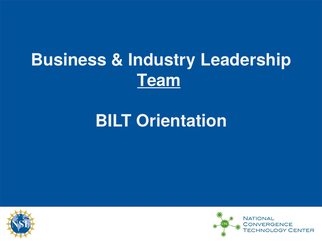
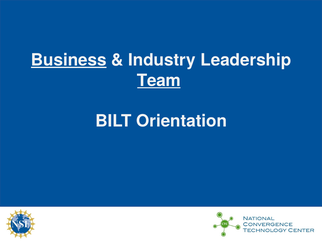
Business underline: none -> present (69, 60)
